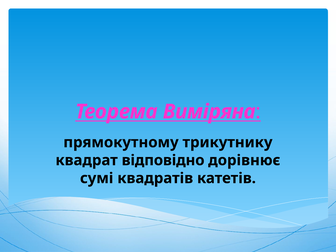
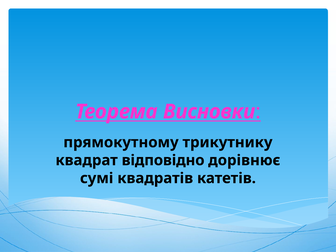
Виміряна: Виміряна -> Висновки (209, 112)
